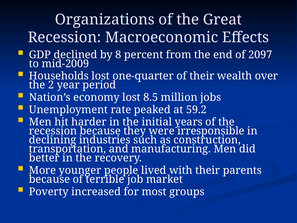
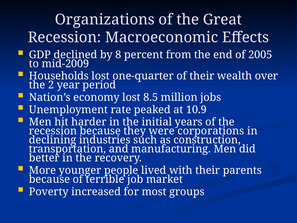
2097: 2097 -> 2005 (260, 55)
59.2: 59.2 -> 10.9 (196, 110)
irresponsible: irresponsible -> corporations (211, 131)
